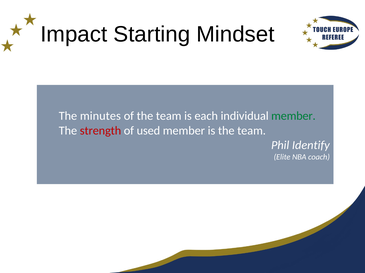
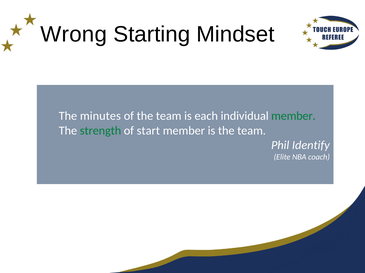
Impact: Impact -> Wrong (74, 34)
strength colour: red -> green (101, 131)
used: used -> start (148, 131)
